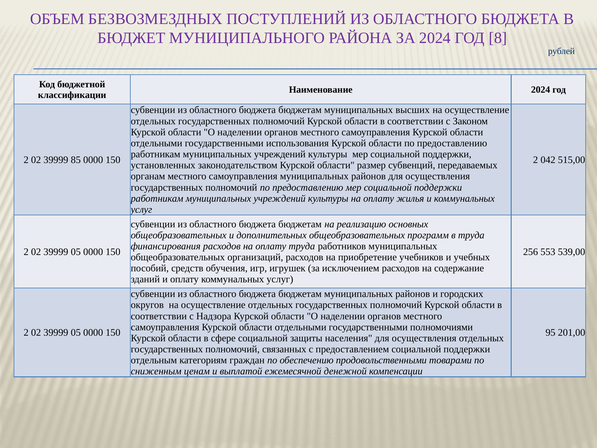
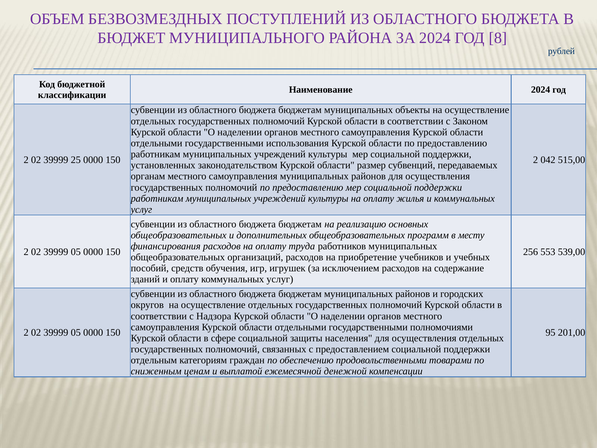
высших: высших -> объекты (413, 110)
85: 85 -> 25 (76, 160)
в труда: труда -> месту (471, 235)
